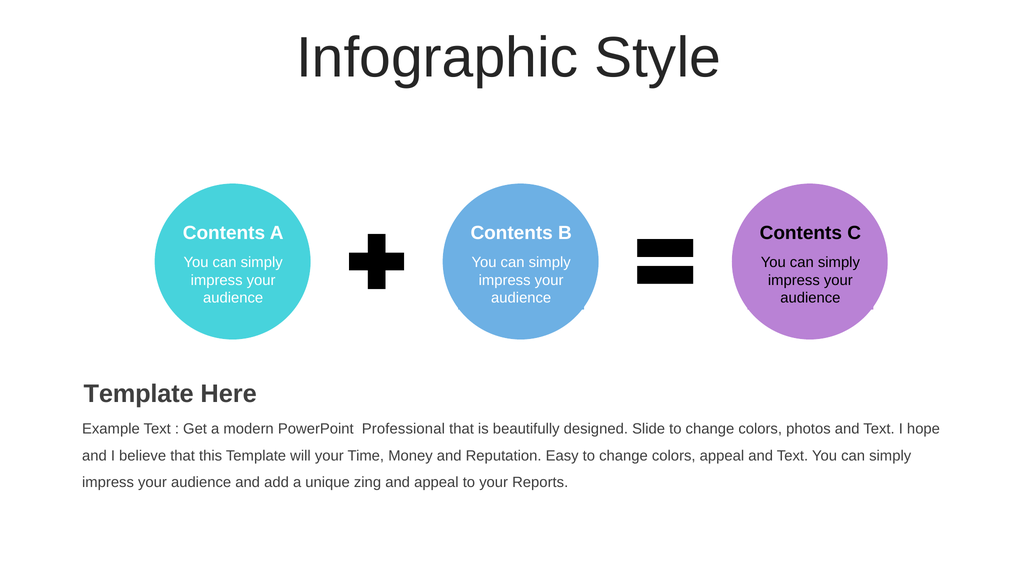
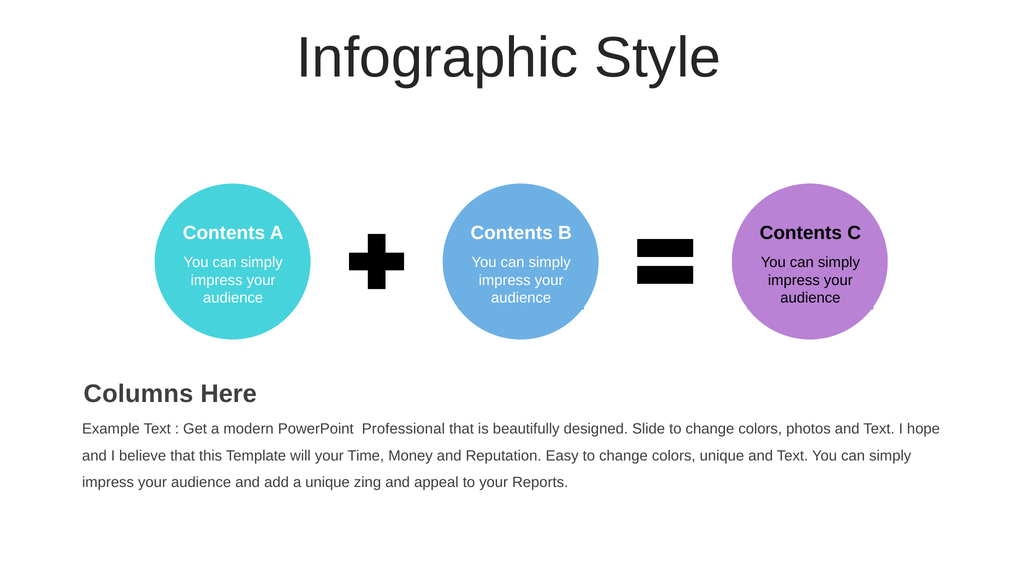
Template: Template -> Columns (138, 394)
colors appeal: appeal -> unique (722, 456)
